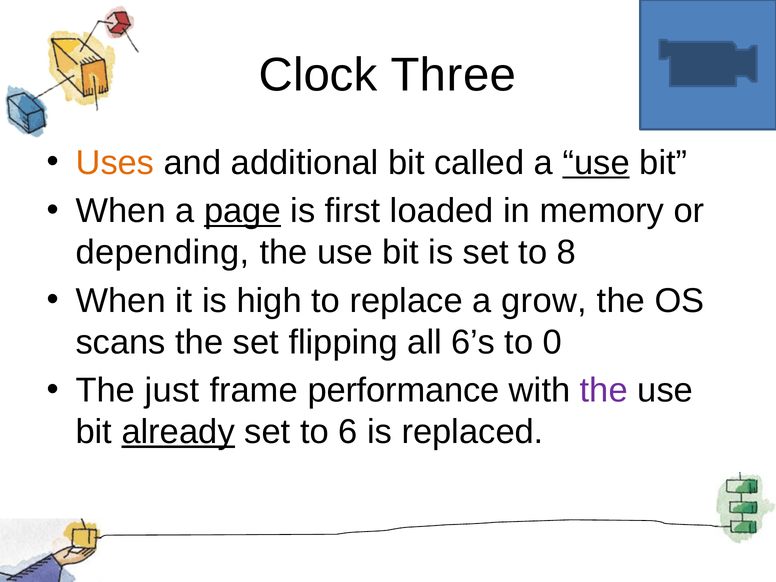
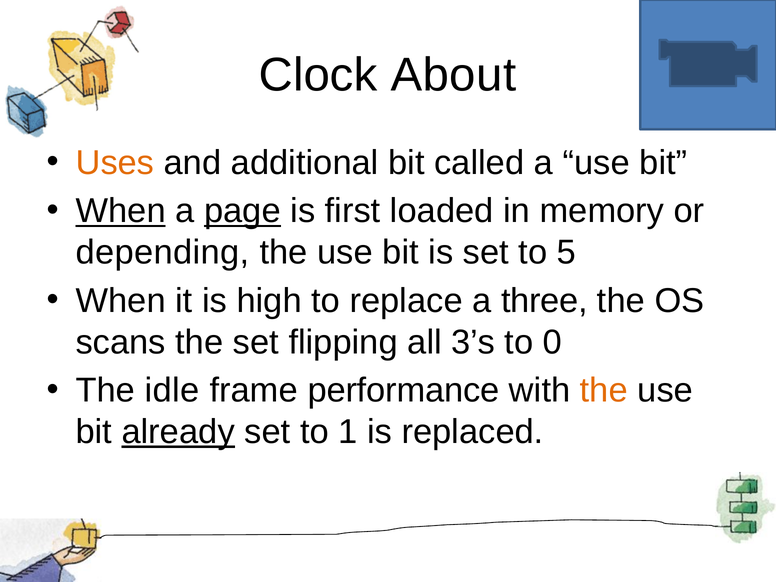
Three: Three -> About (453, 75)
use underline: present -> none (596, 163)
When underline: none -> present (121, 211)
8: 8 -> 5 (566, 252)
grow: grow -> three (544, 301)
6’s: 6’s -> 3’s (473, 342)
just: just -> idle (172, 390)
the colour: purple -> orange (604, 390)
6: 6 -> 1 (348, 432)
